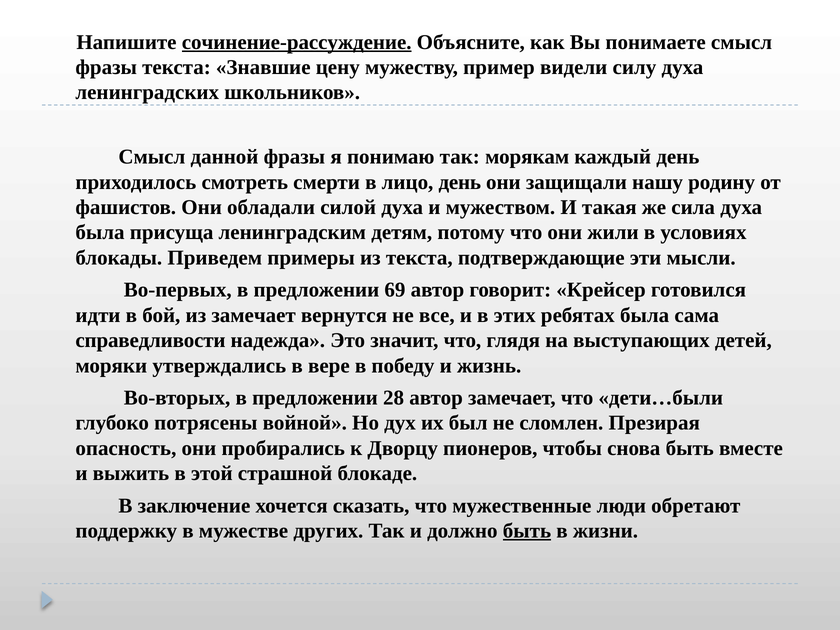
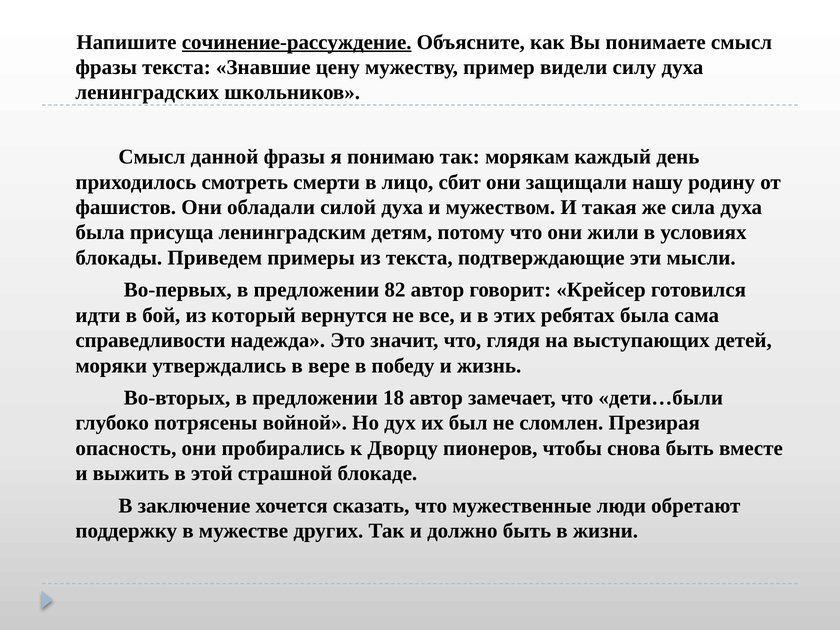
лицо день: день -> сбит (460, 182)
69: 69 -> 82 (395, 290)
из замечает: замечает -> который (254, 315)
28: 28 -> 18 (394, 398)
быть underline: present -> none (527, 531)
